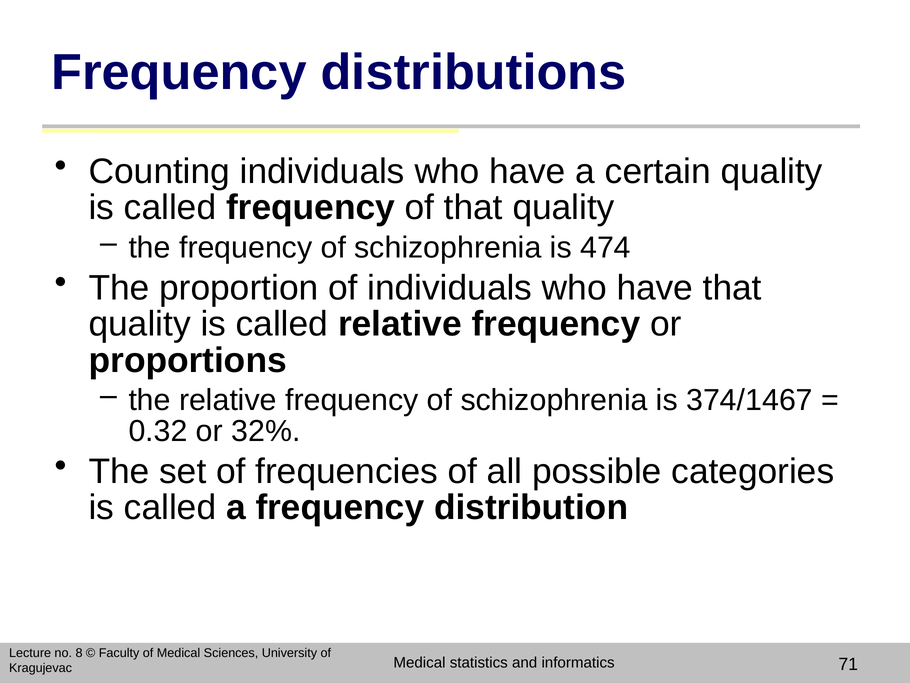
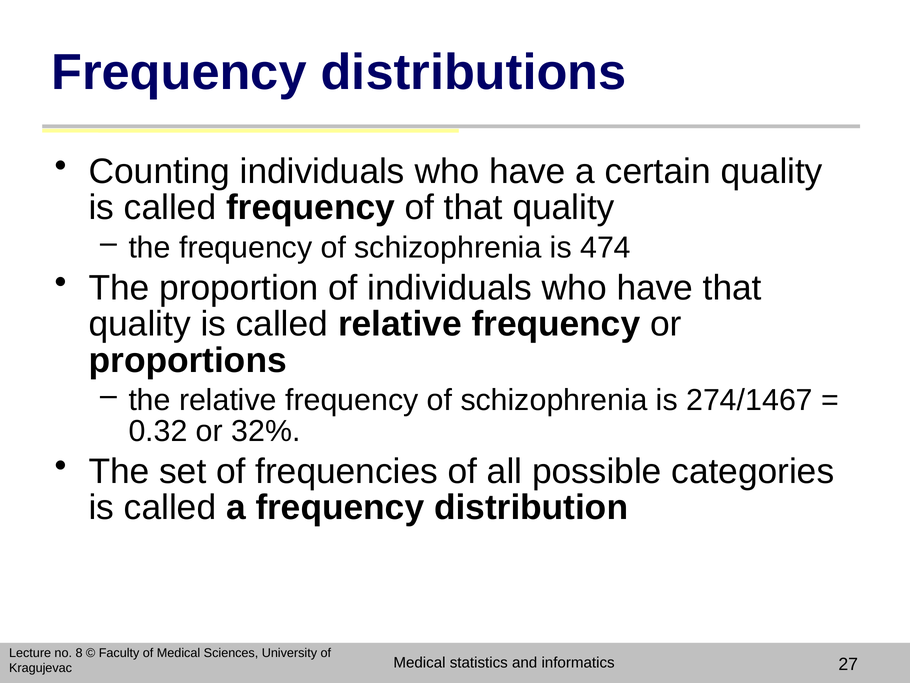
374/1467: 374/1467 -> 274/1467 (750, 400)
71: 71 -> 27 (848, 664)
